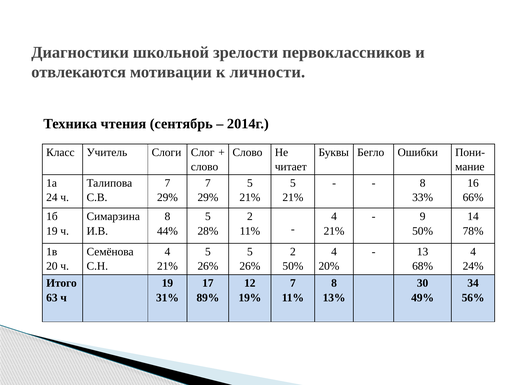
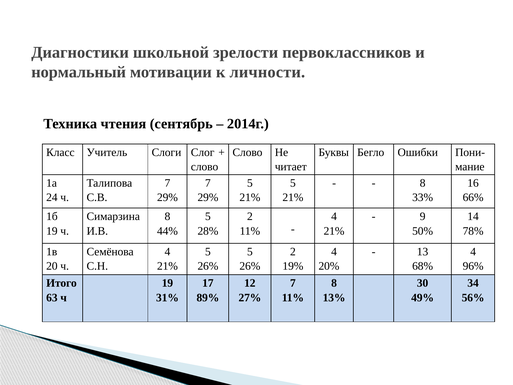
отвлекаются: отвлекаются -> нормальный (79, 72)
50%: 50% -> 19% (293, 266)
24%: 24% -> 96% (473, 266)
19%: 19% -> 27% (250, 297)
